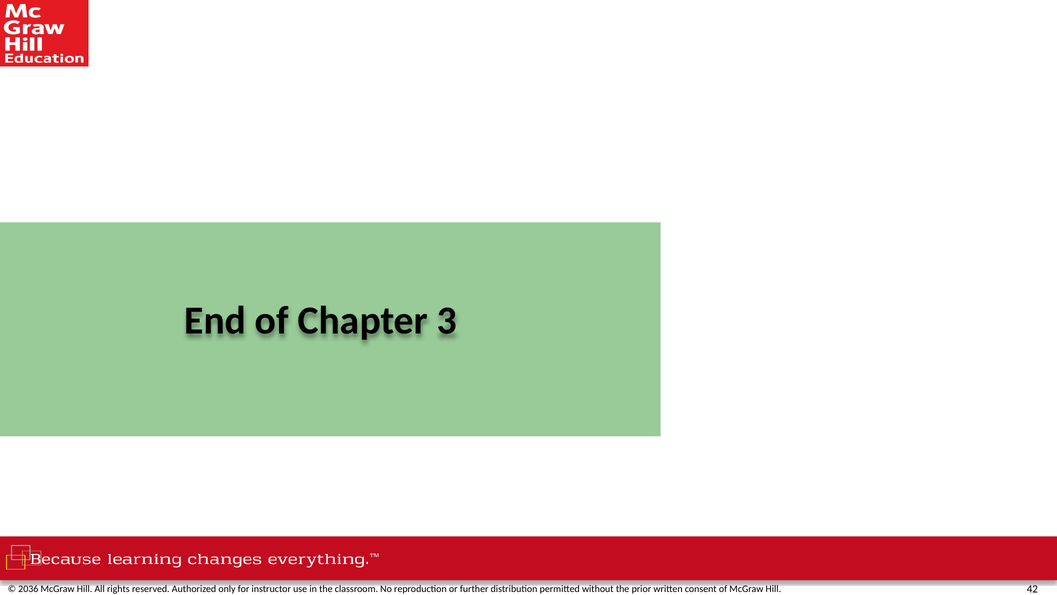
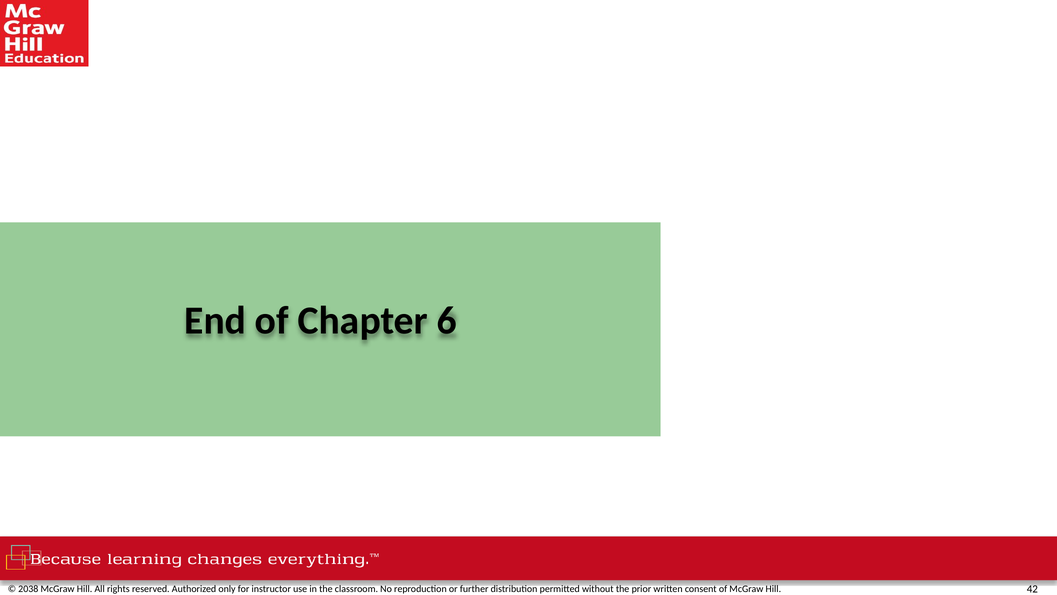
3: 3 -> 6 (447, 320)
2036: 2036 -> 2038 (28, 589)
